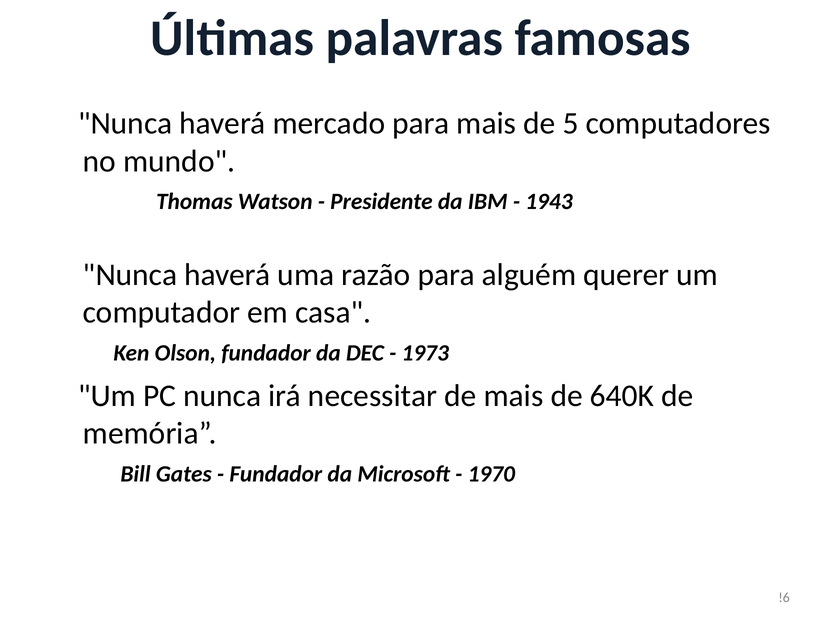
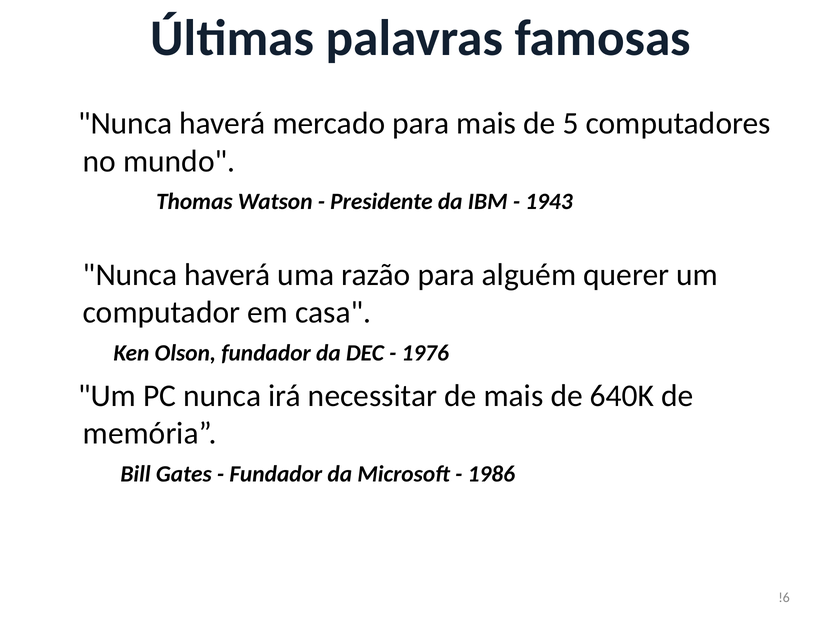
1973: 1973 -> 1976 (425, 353)
1970: 1970 -> 1986 (491, 474)
